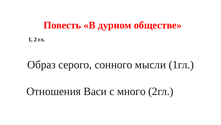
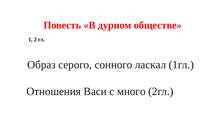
мысли: мысли -> ласкал (151, 64)
